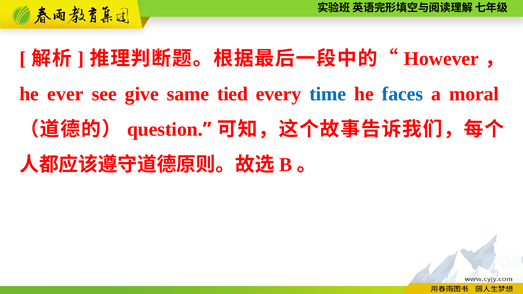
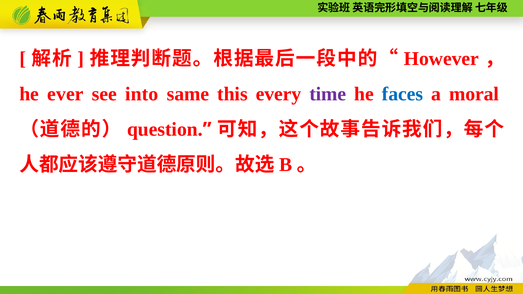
give: give -> into (142, 94)
tied: tied -> this (232, 94)
time colour: blue -> purple (328, 94)
